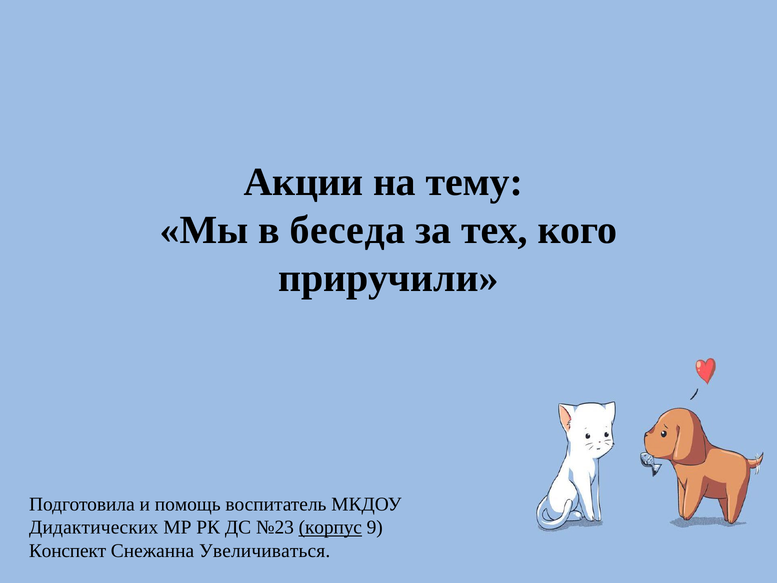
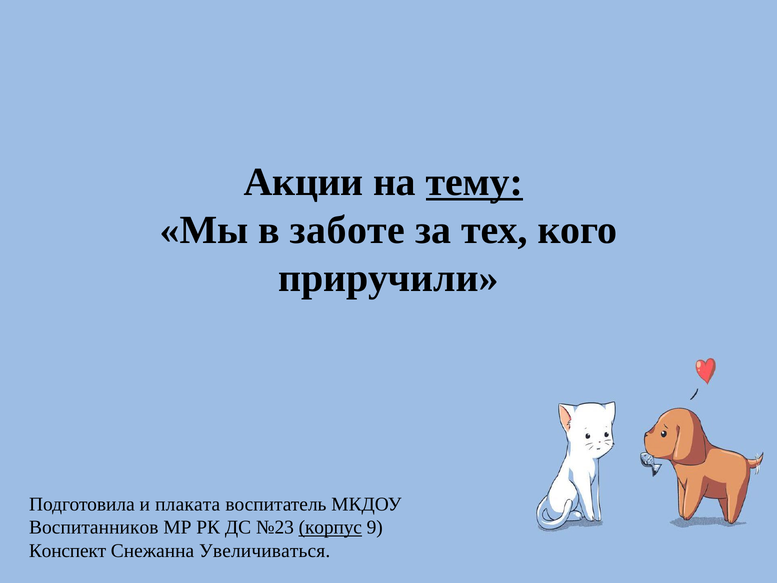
тему underline: none -> present (474, 182)
беседа: беседа -> заботе (347, 230)
помощь: помощь -> плаката (188, 504)
Дидактических: Дидактических -> Воспитанников (94, 527)
